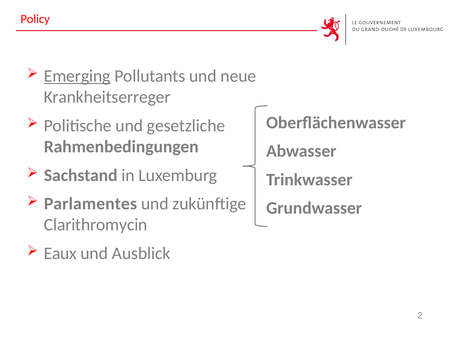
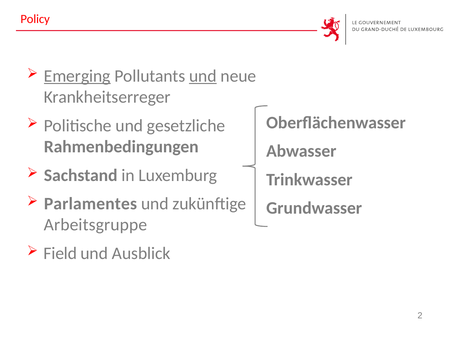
und underline: none -> present (203, 76)
Clarithromycin: Clarithromycin -> Arbeitsgruppe (96, 225)
Eaux: Eaux -> Field (60, 253)
